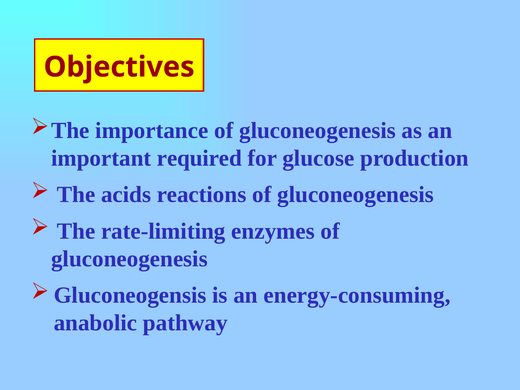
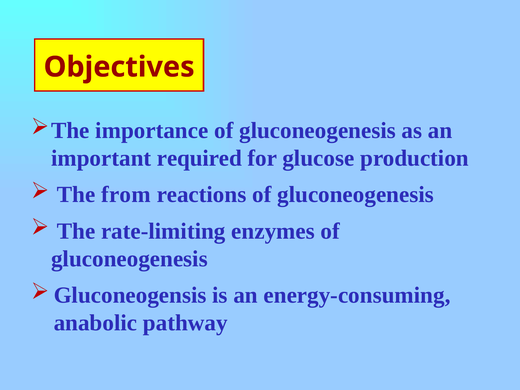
acids: acids -> from (126, 195)
